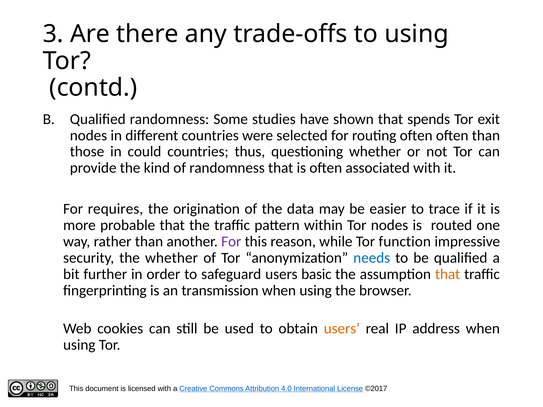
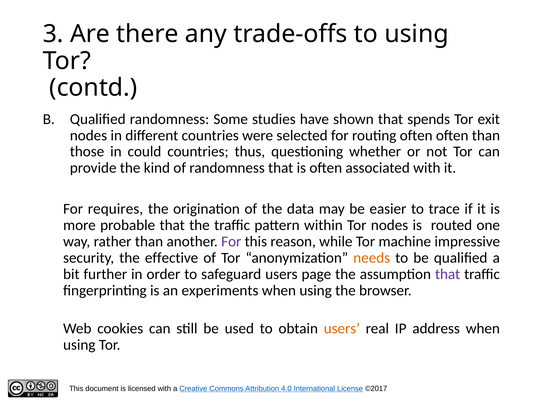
function: function -> machine (405, 242)
the whether: whether -> effective (172, 258)
needs colour: blue -> orange (372, 258)
basic: basic -> page (316, 274)
that colour: orange -> purple (448, 274)
transmission: transmission -> experiments (220, 291)
